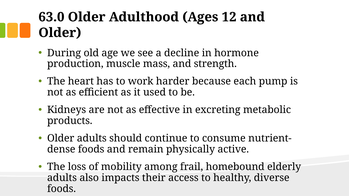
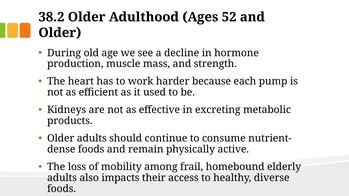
63.0: 63.0 -> 38.2 (51, 17)
12: 12 -> 52 (229, 17)
